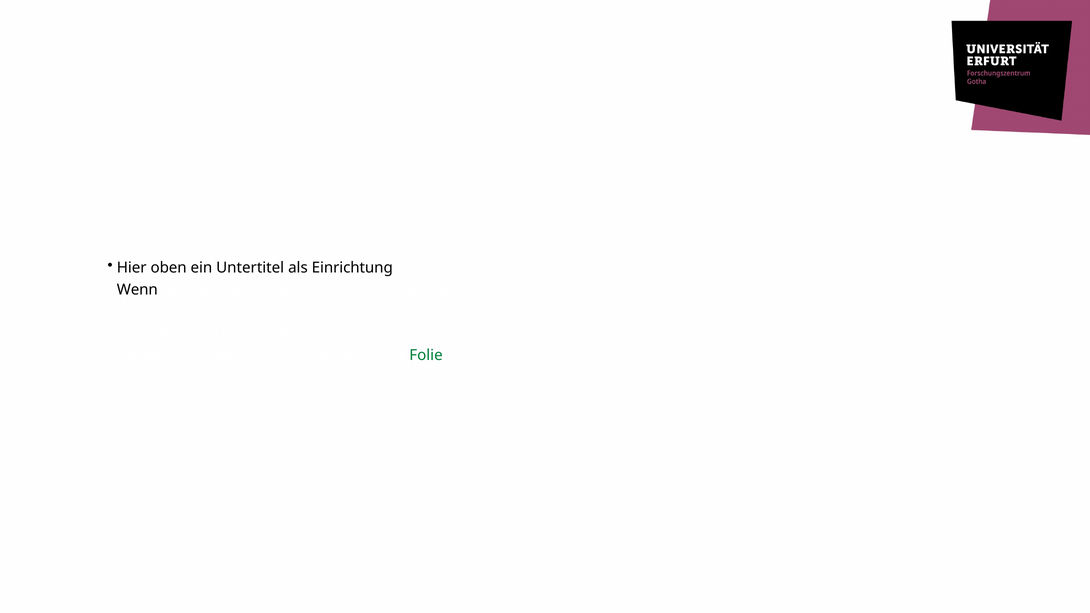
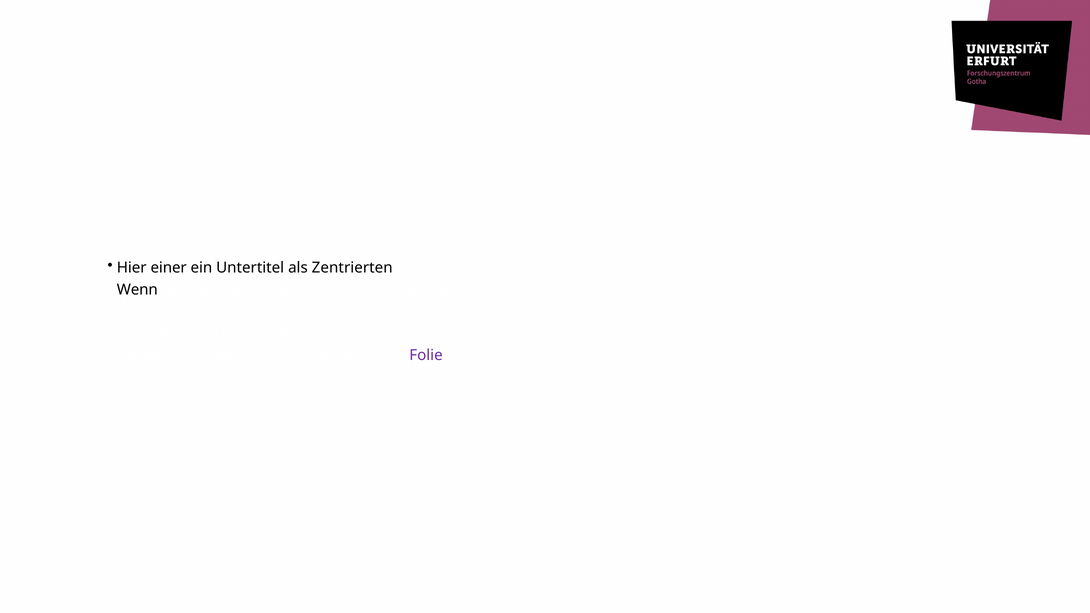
Hier oben: oben -> einer (169, 268)
Einrichtung: Einrichtung -> Zentrierten (352, 268)
Folie colour: green -> purple (426, 355)
